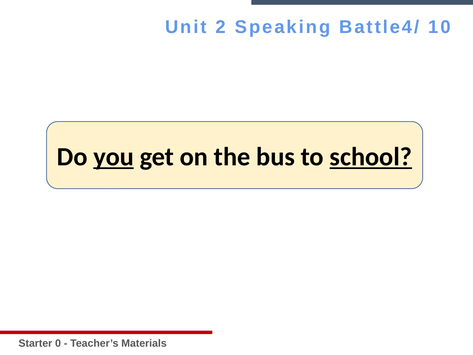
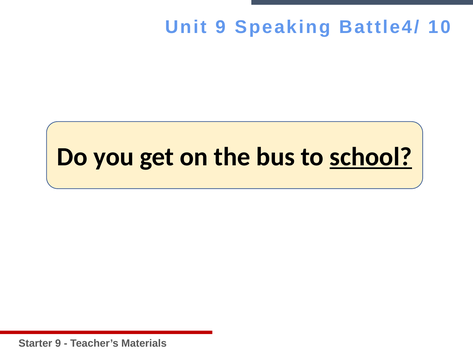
Unit 2: 2 -> 9 (221, 27)
you underline: present -> none (114, 157)
Starter 0: 0 -> 9 (58, 343)
